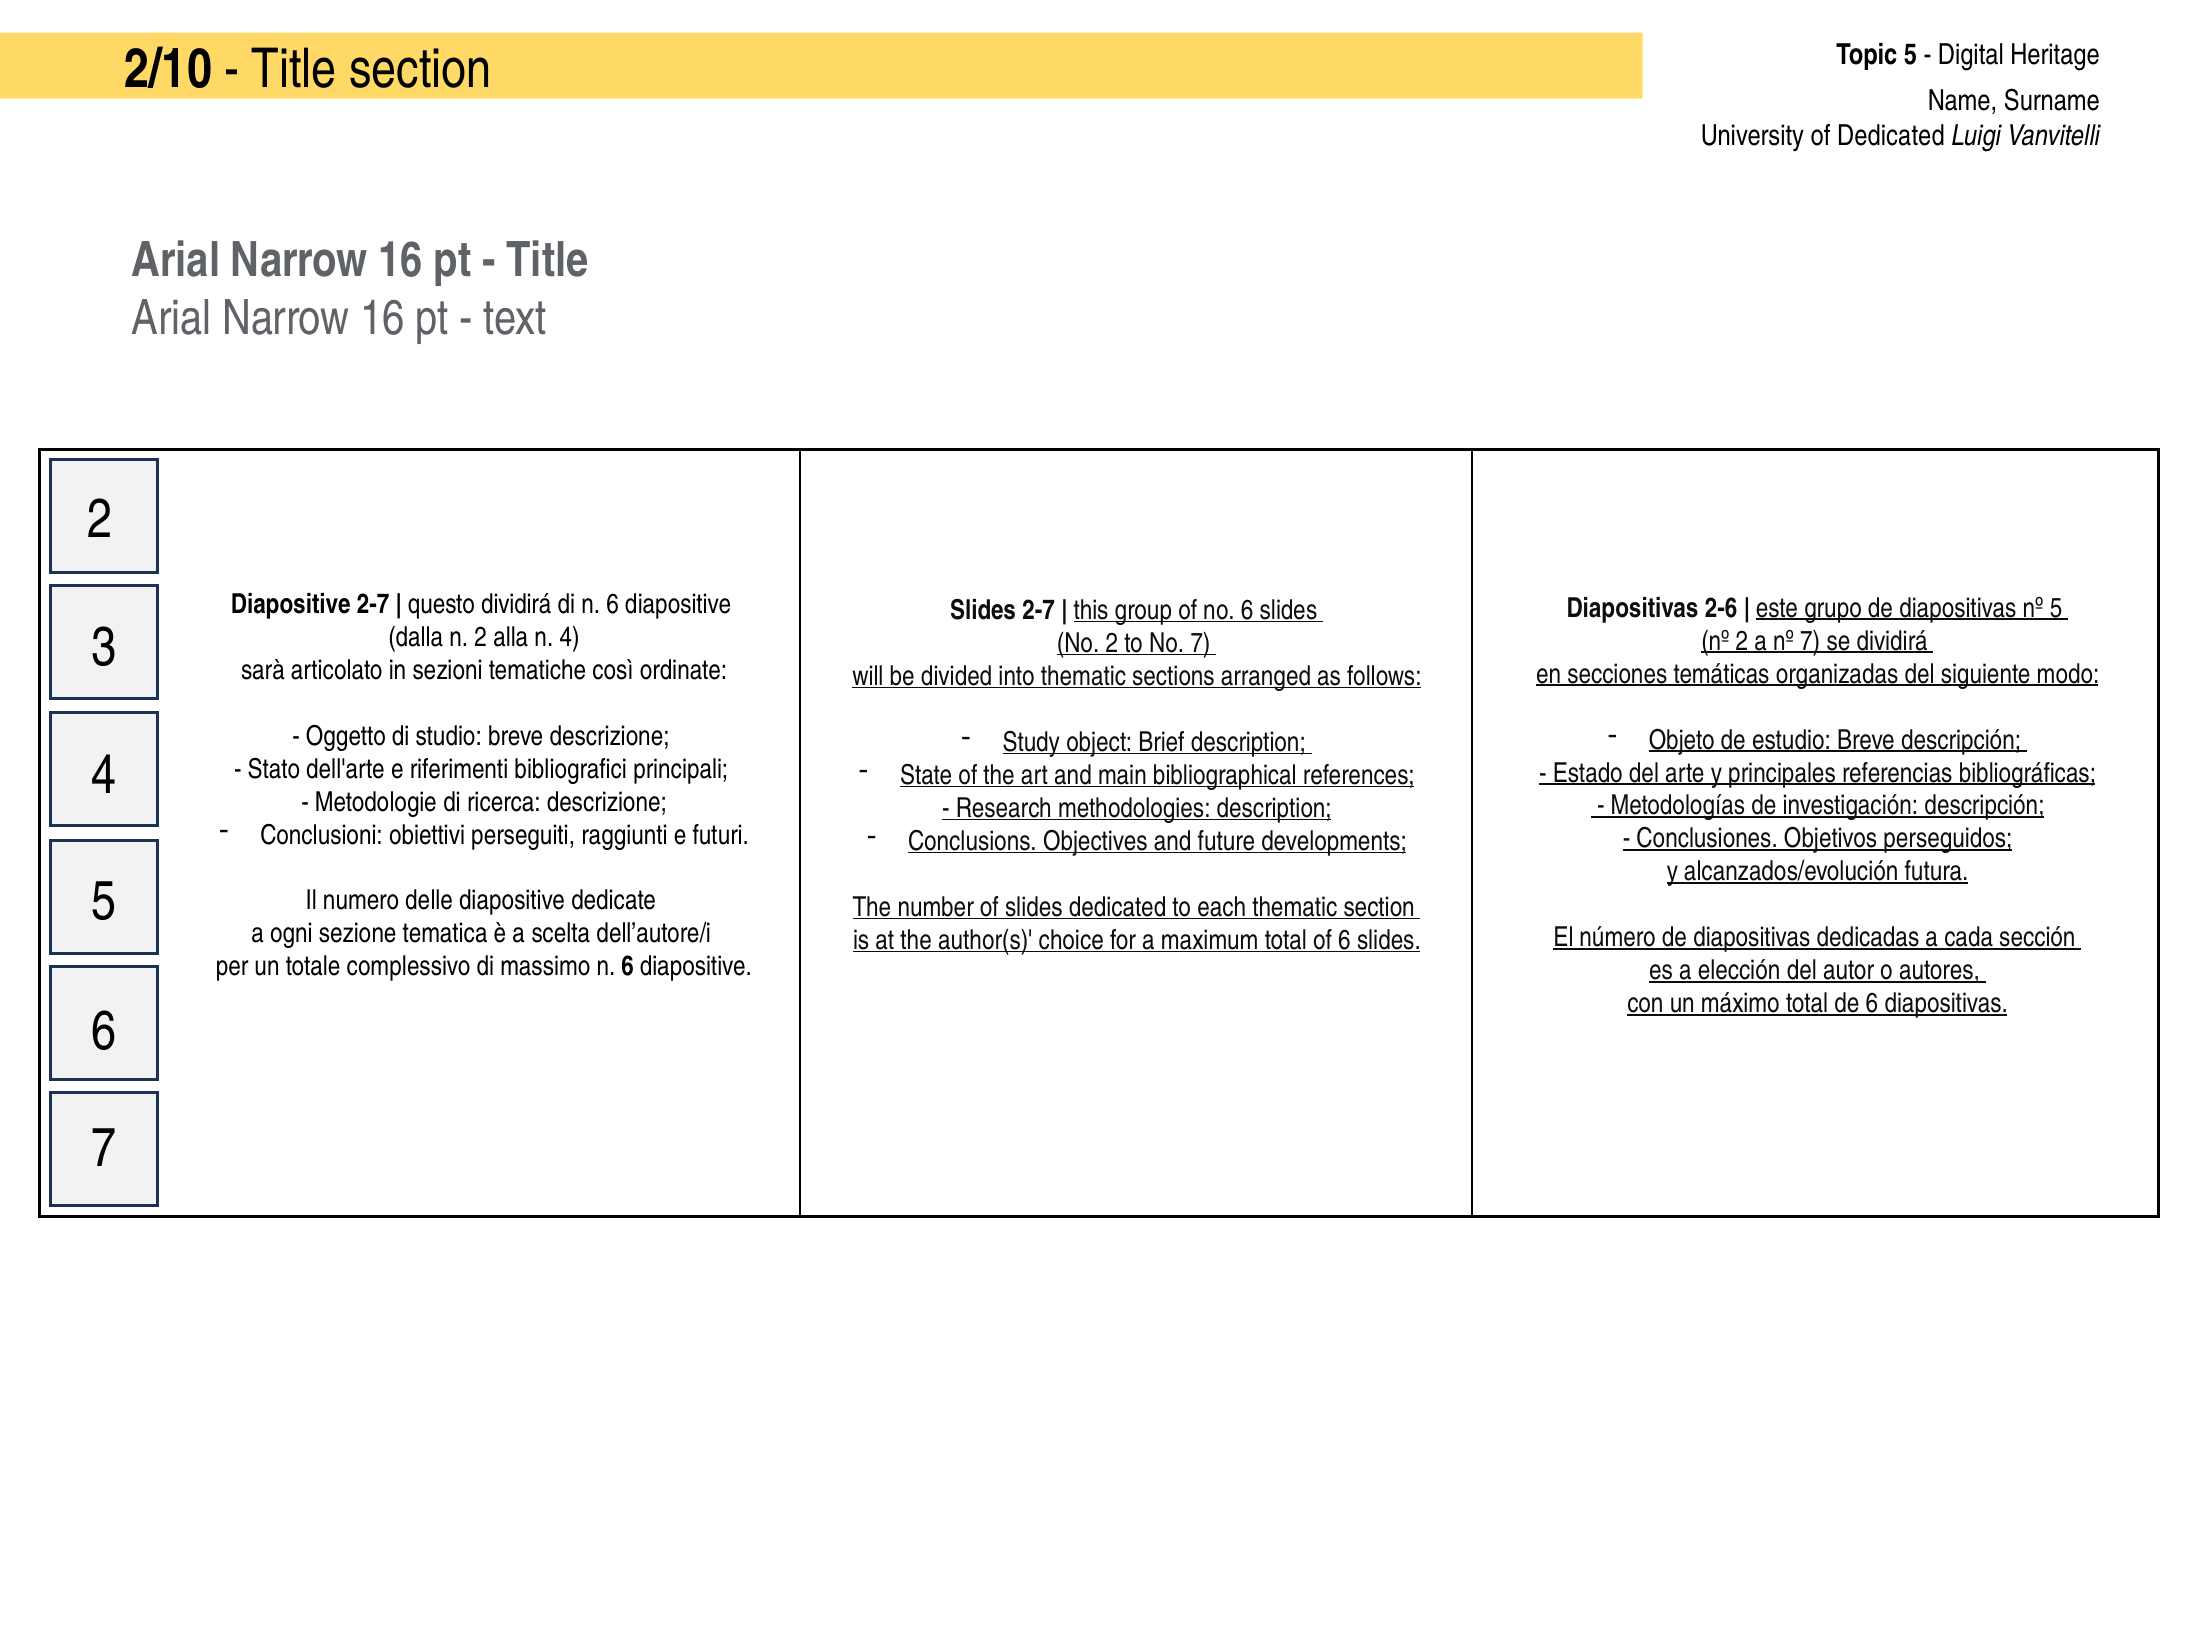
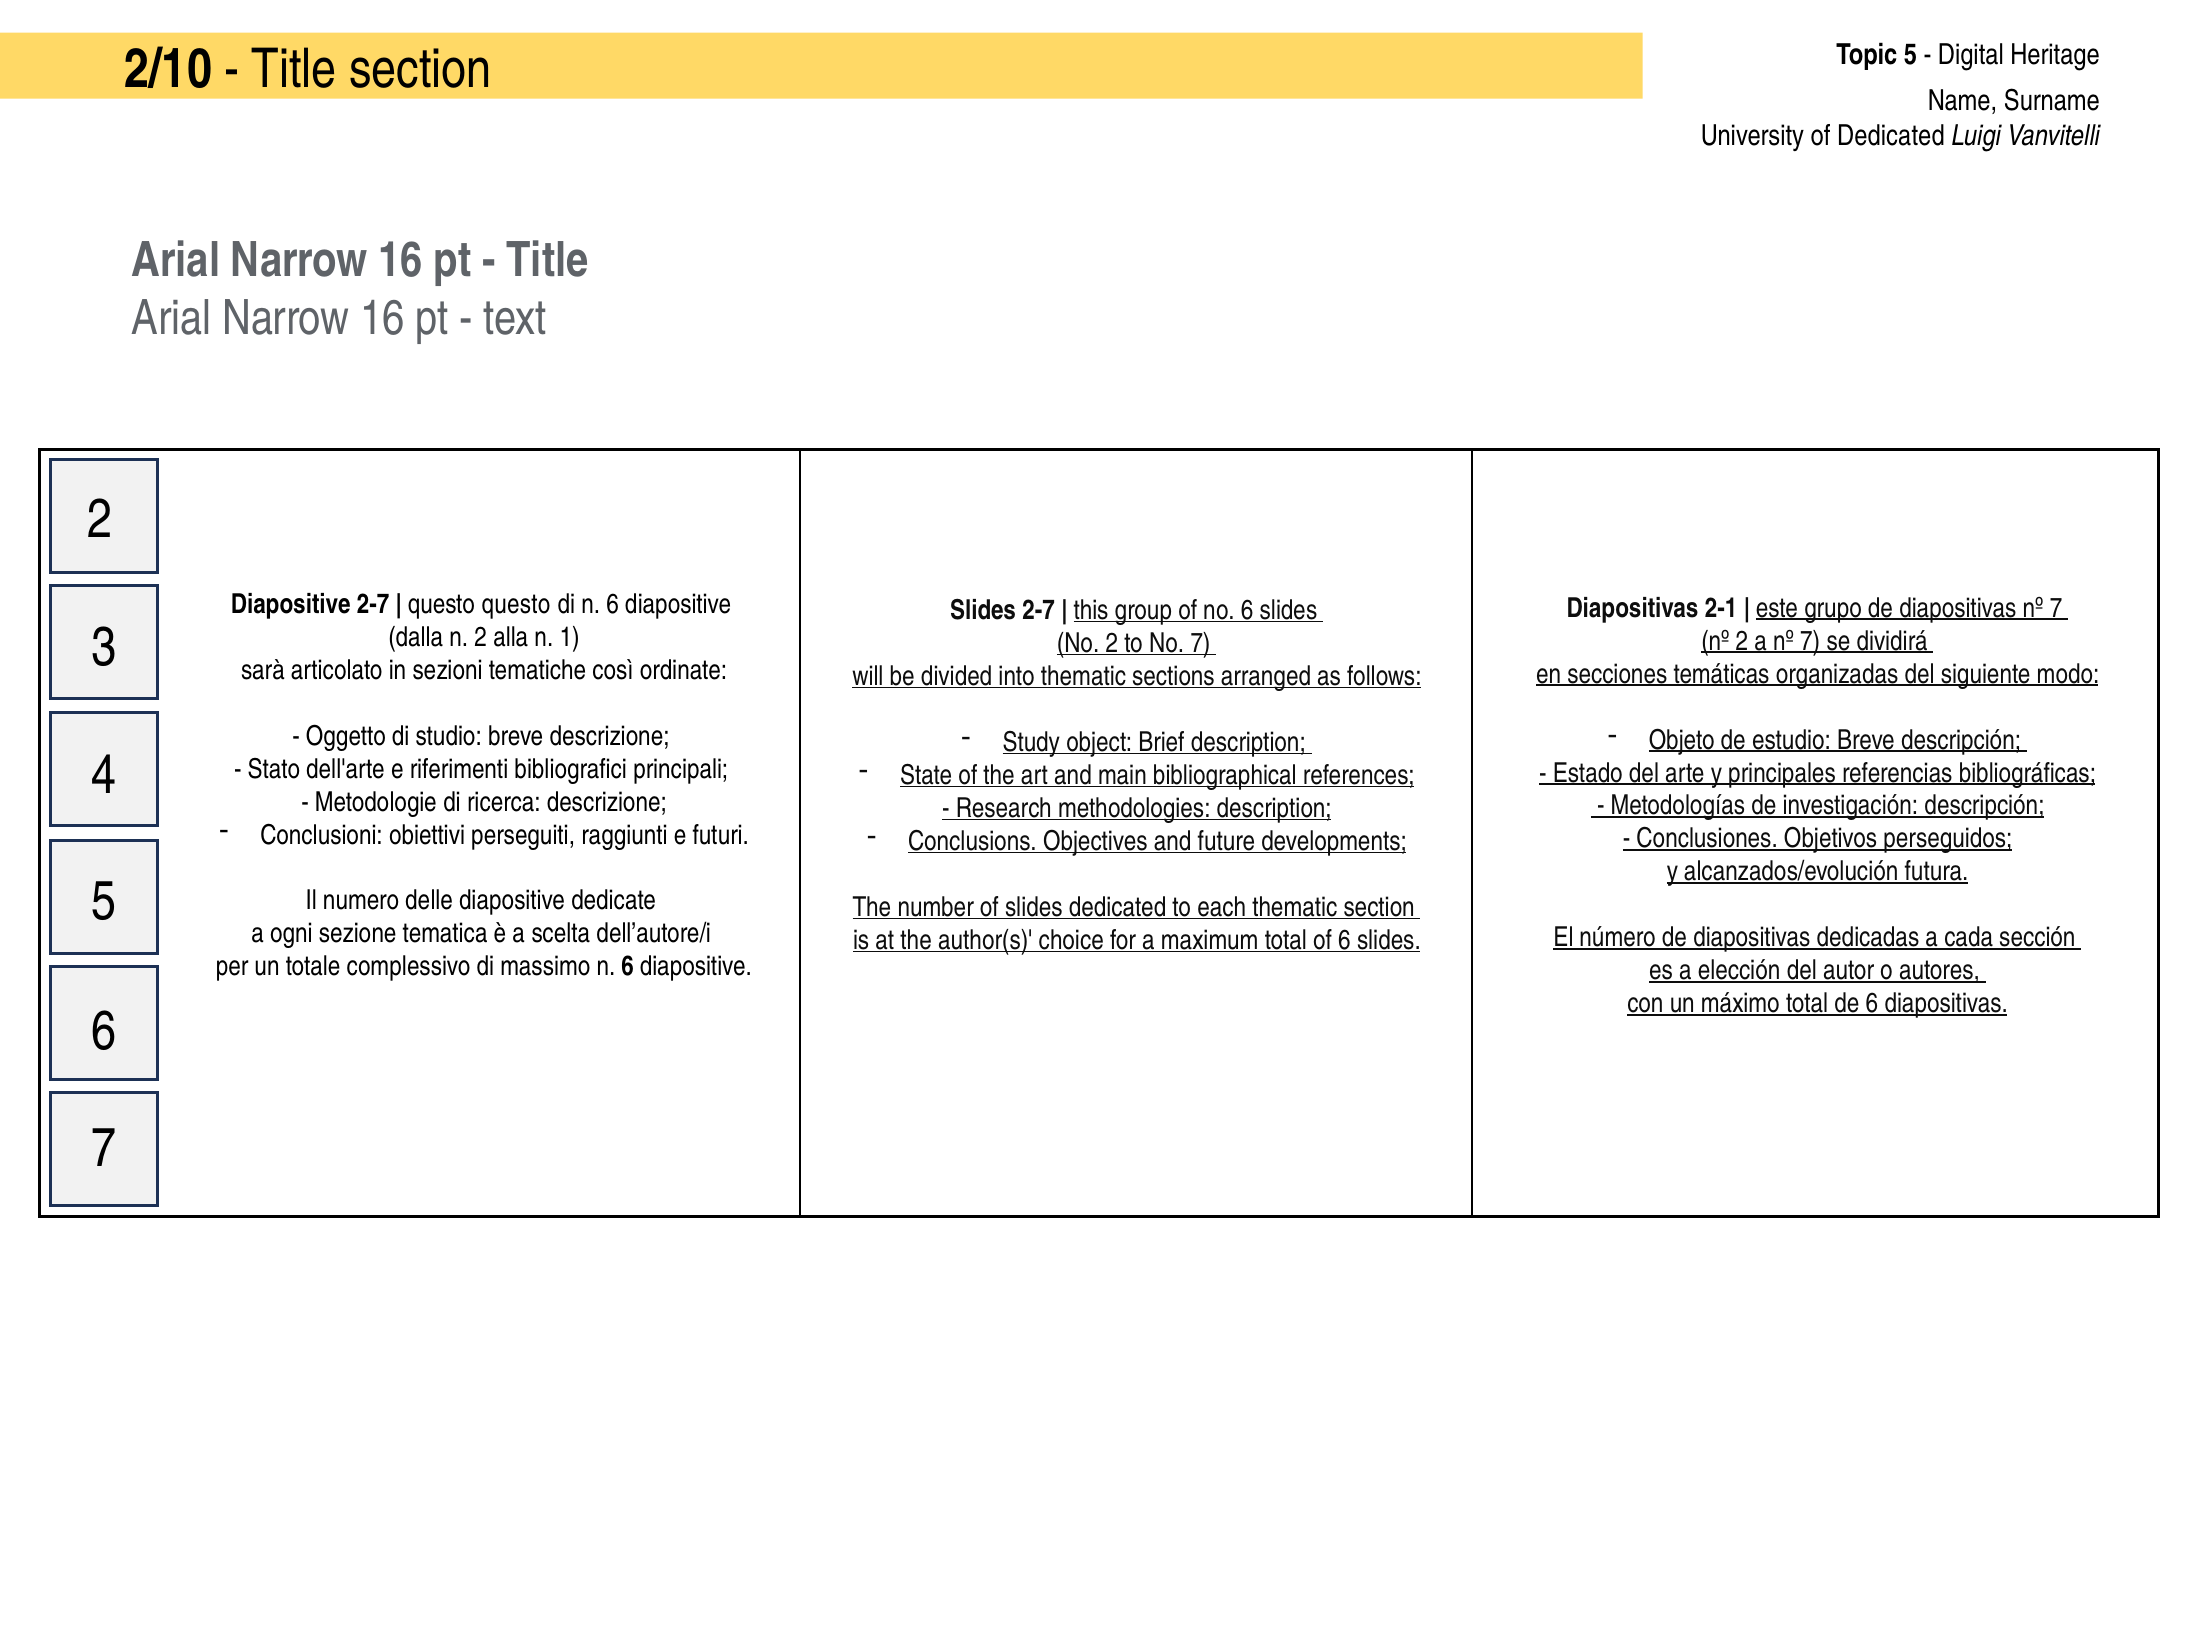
questo dividirá: dividirá -> questo (516, 604)
2-6: 2-6 -> 2-1 (1721, 608)
diapositivas nº 5: 5 -> 7 (2056, 608)
n 4: 4 -> 1 (570, 637)
